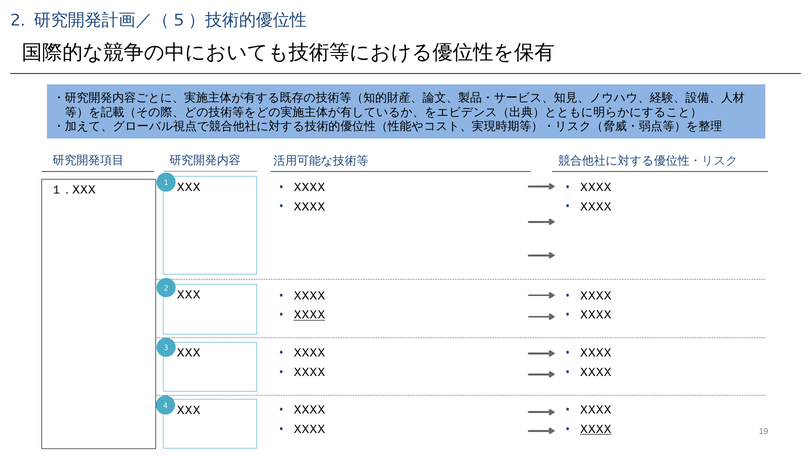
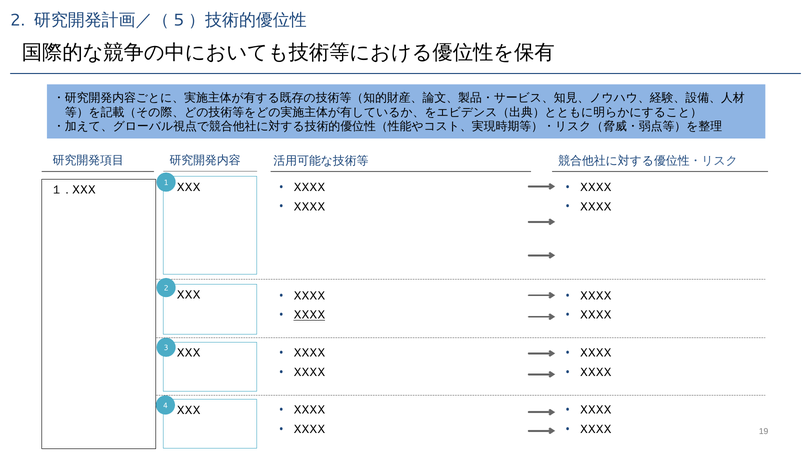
XXXX underline: present -> none (596, 429)
